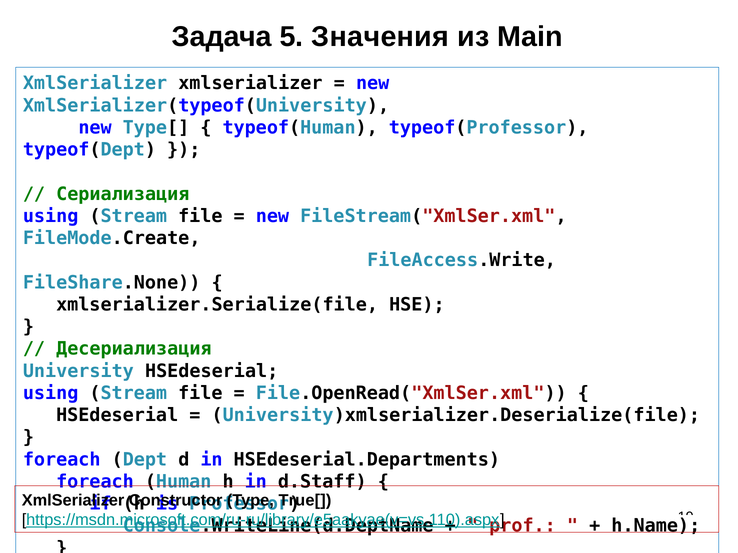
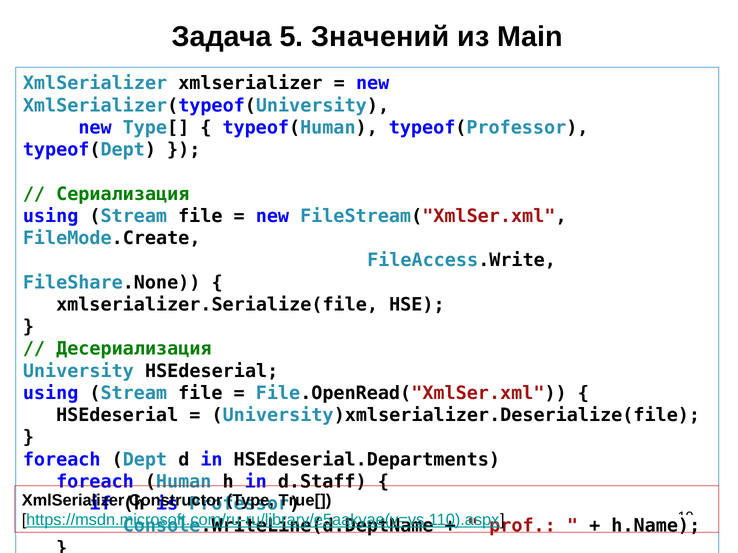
Значения: Значения -> Значений (380, 37)
